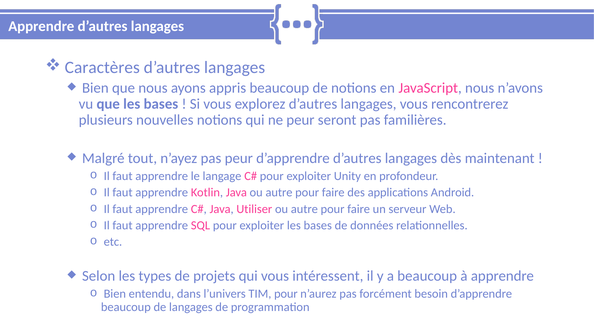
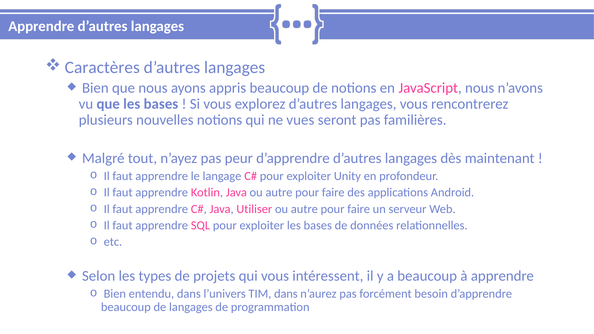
ne peur: peur -> vues (300, 120)
TIM pour: pour -> dans (286, 294)
